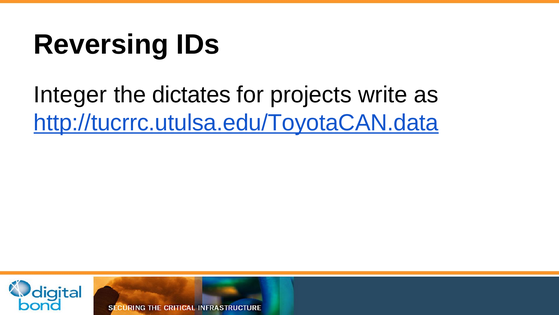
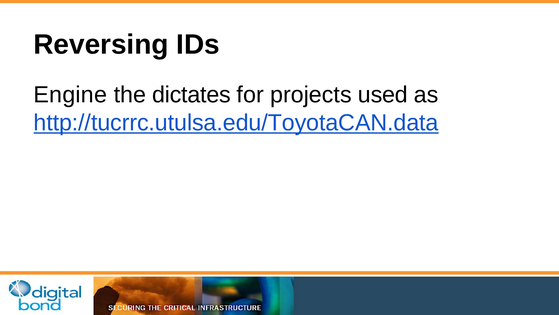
Integer: Integer -> Engine (70, 95)
write: write -> used (383, 95)
